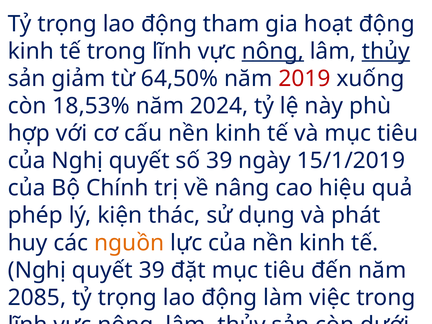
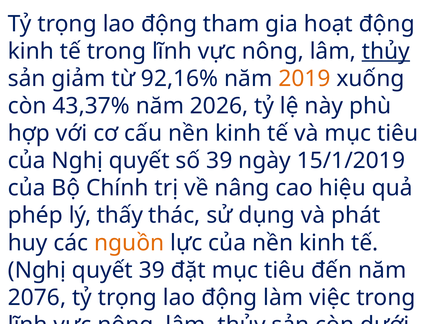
nông underline: present -> none (273, 51)
64,50%: 64,50% -> 92,16% (180, 79)
2019 colour: red -> orange (304, 79)
18,53%: 18,53% -> 43,37% (91, 106)
2024: 2024 -> 2026 (219, 106)
kiện: kiện -> thấy (120, 215)
2085: 2085 -> 2076 (37, 298)
